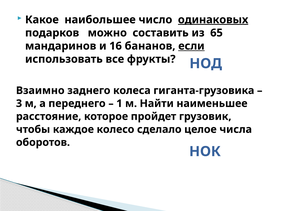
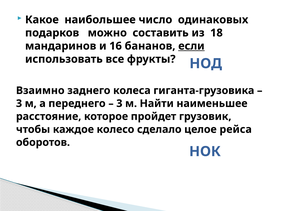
одинаковых underline: present -> none (213, 20)
65: 65 -> 18 (216, 33)
1: 1 -> 3 (119, 104)
числа: числа -> рейса (236, 130)
